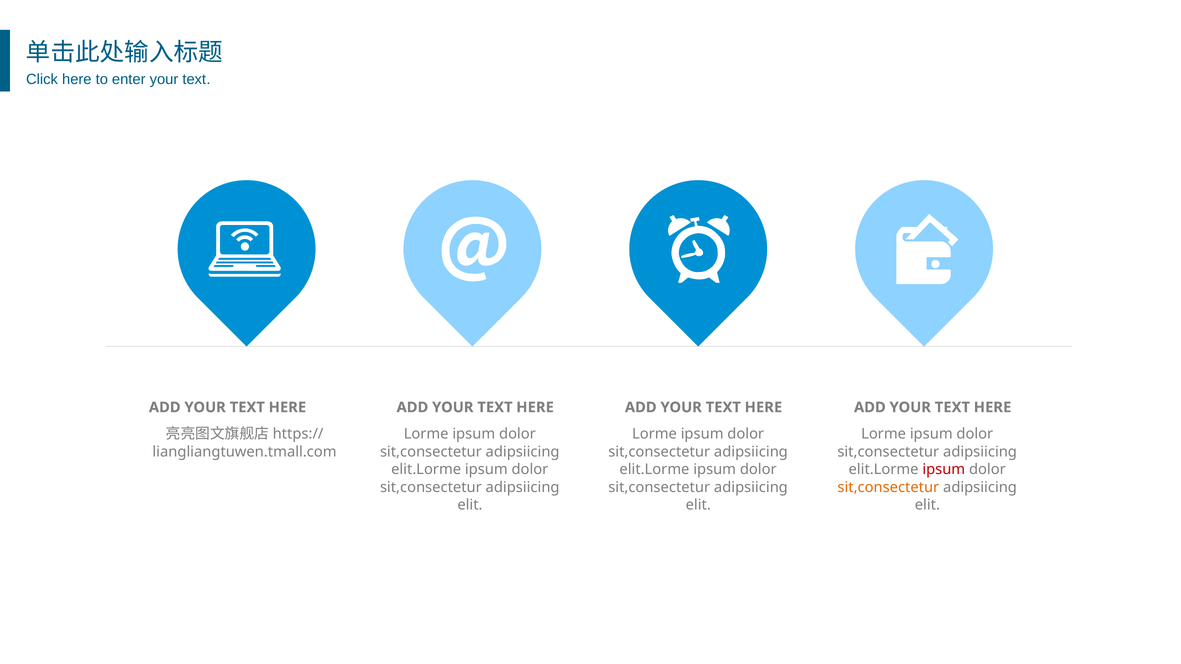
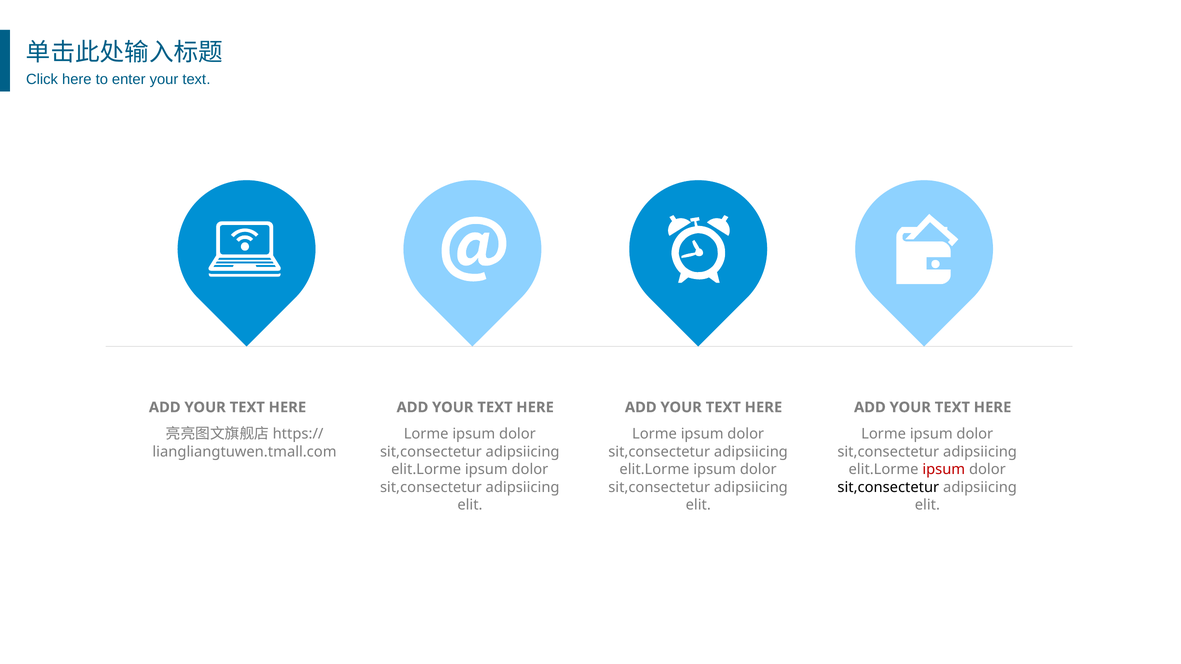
sit,consectetur colour: orange -> black (888, 487)
